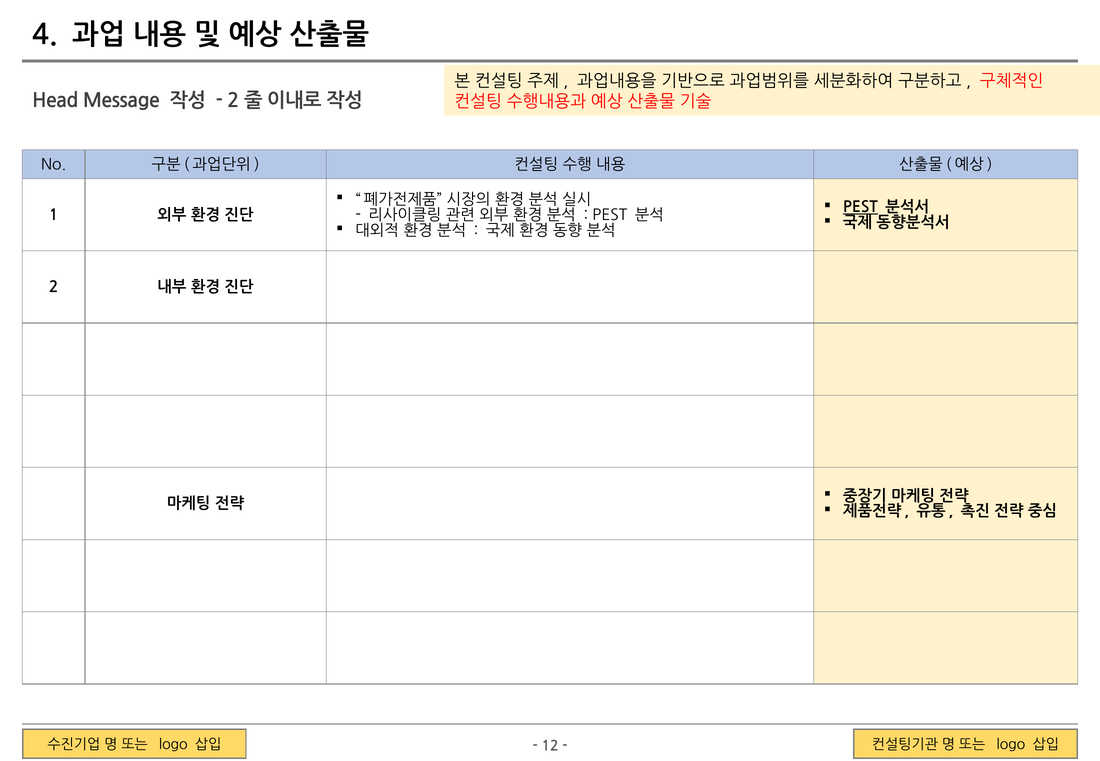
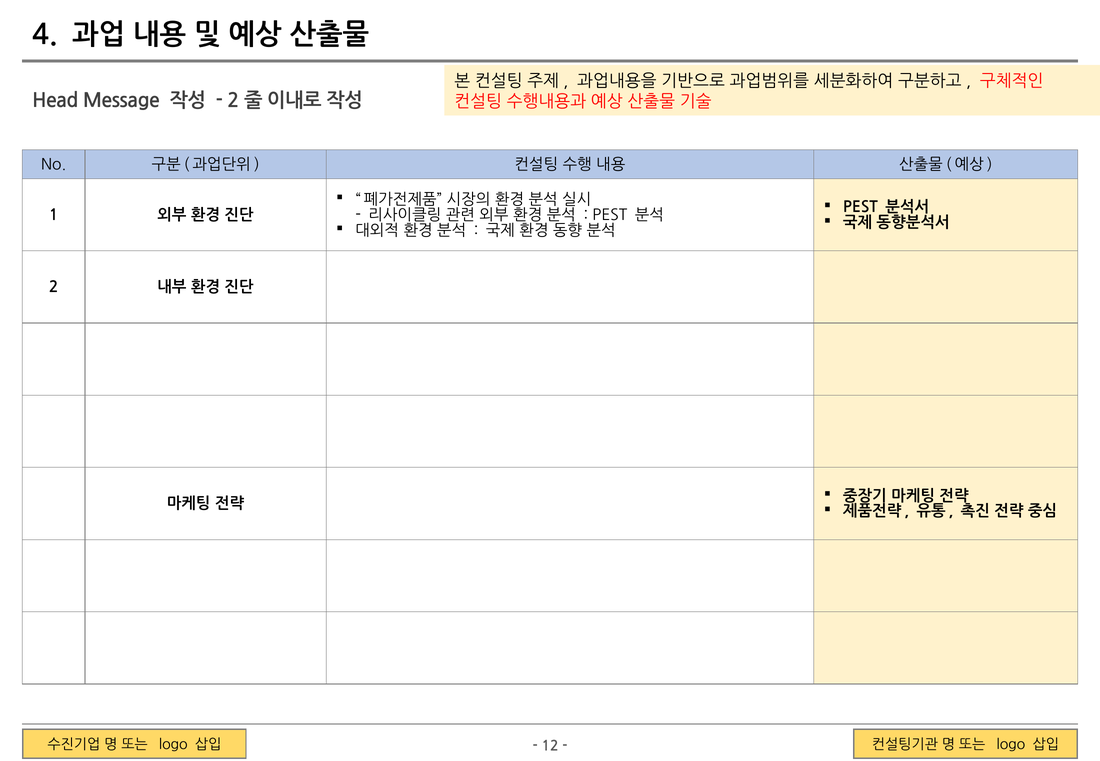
PEST underline: present -> none (860, 207)
